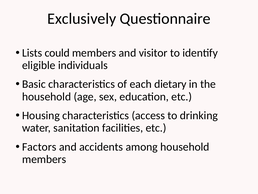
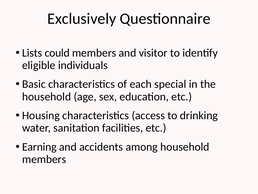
dietary: dietary -> special (170, 84)
Factors: Factors -> Earning (39, 146)
